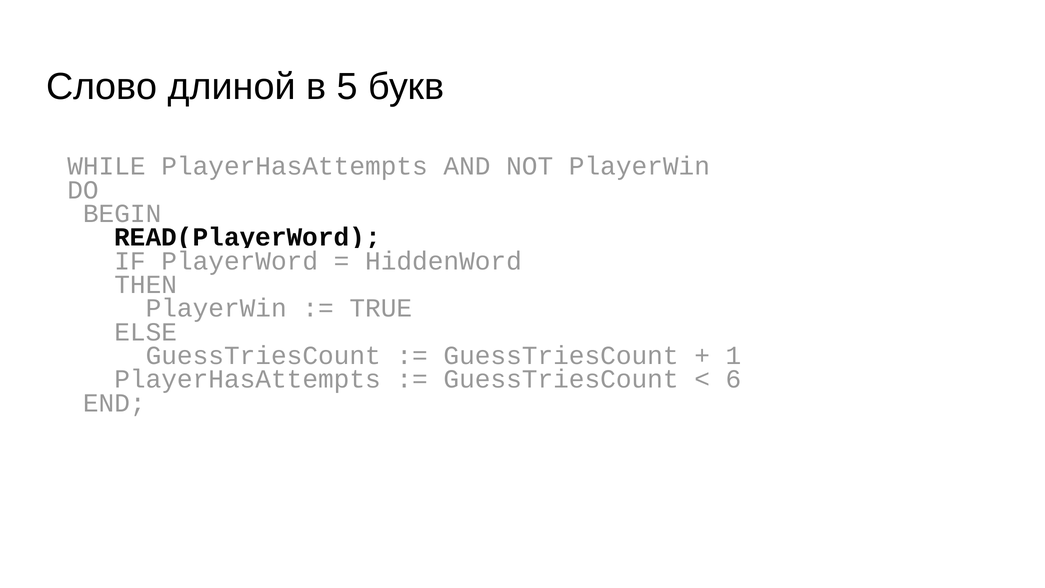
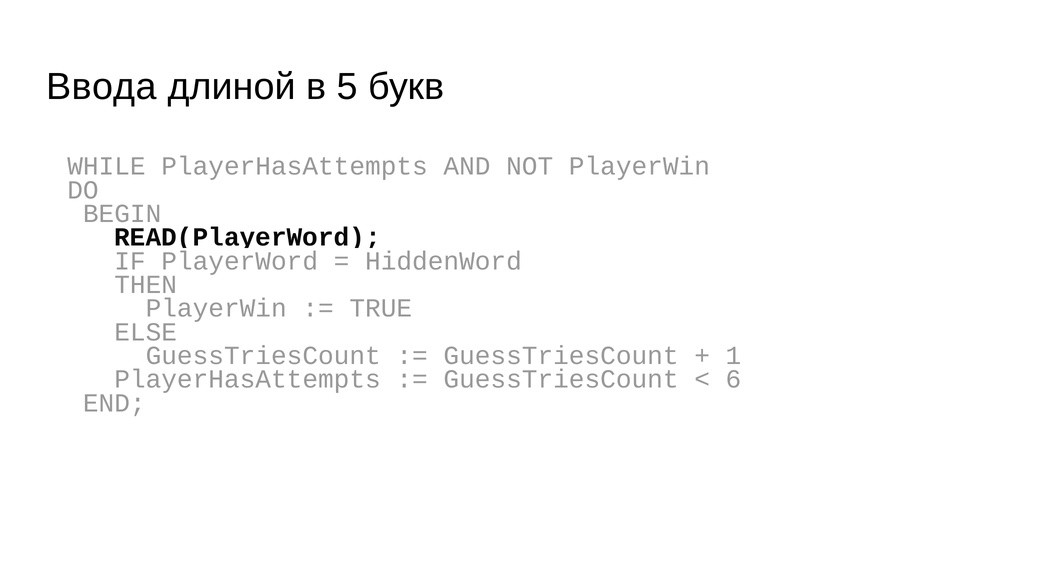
Слово: Слово -> Ввода (102, 87)
